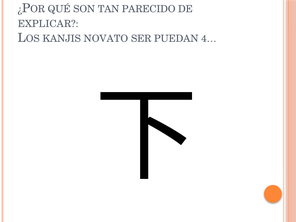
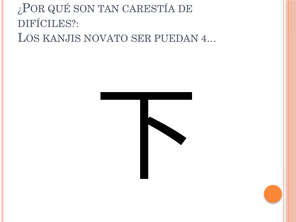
PARECIDO: PARECIDO -> CARESTÍA (149, 9)
EXPLICAR: EXPLICAR -> DIFÍCILES (48, 24)
